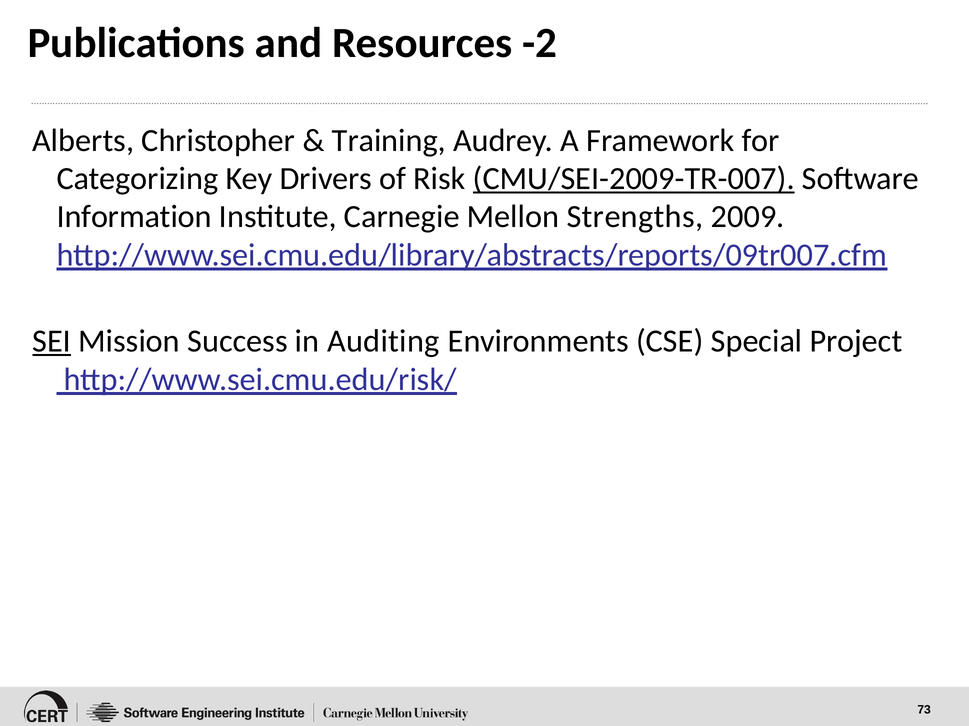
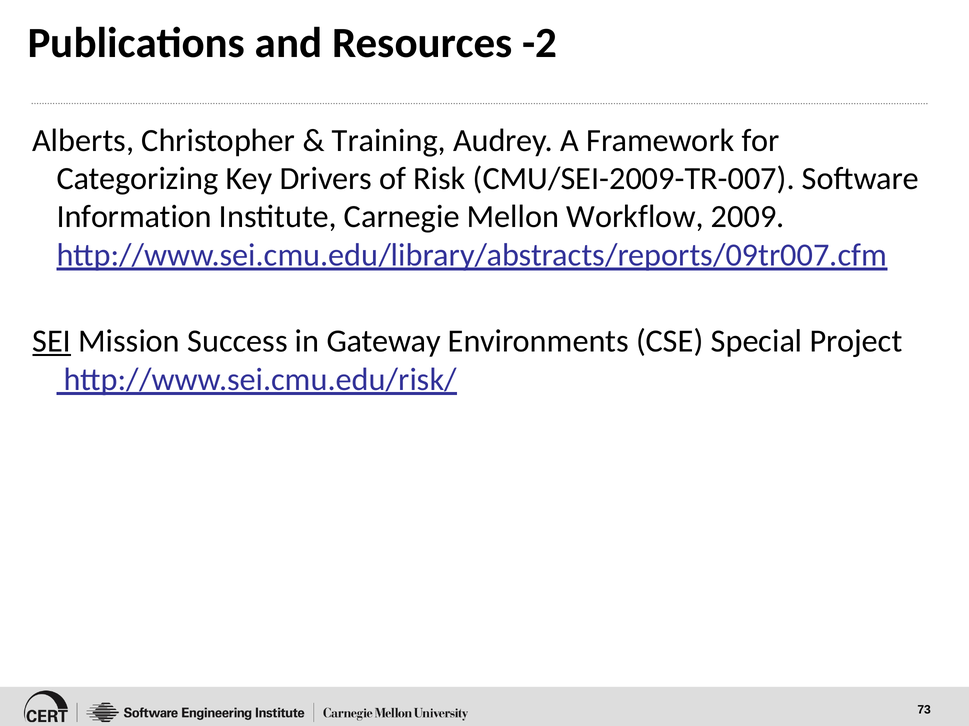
CMU/SEI-2009-TR-007 underline: present -> none (634, 179)
Strengths: Strengths -> Workflow (635, 217)
Auditing: Auditing -> Gateway (384, 342)
